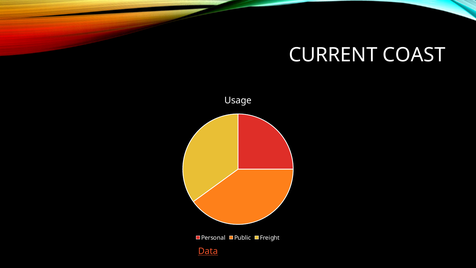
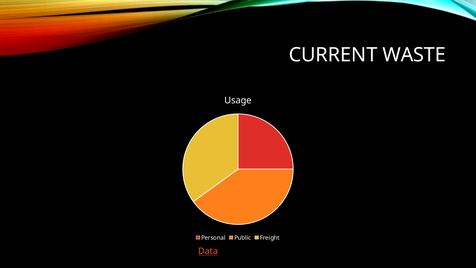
COAST: COAST -> WASTE (414, 55)
